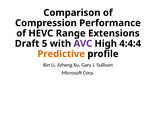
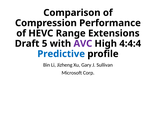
Predictive colour: orange -> blue (61, 54)
